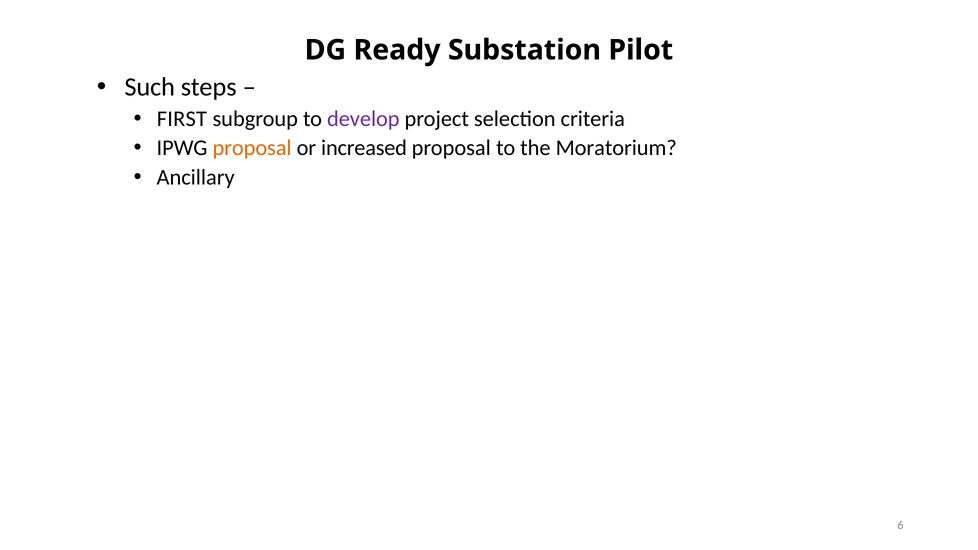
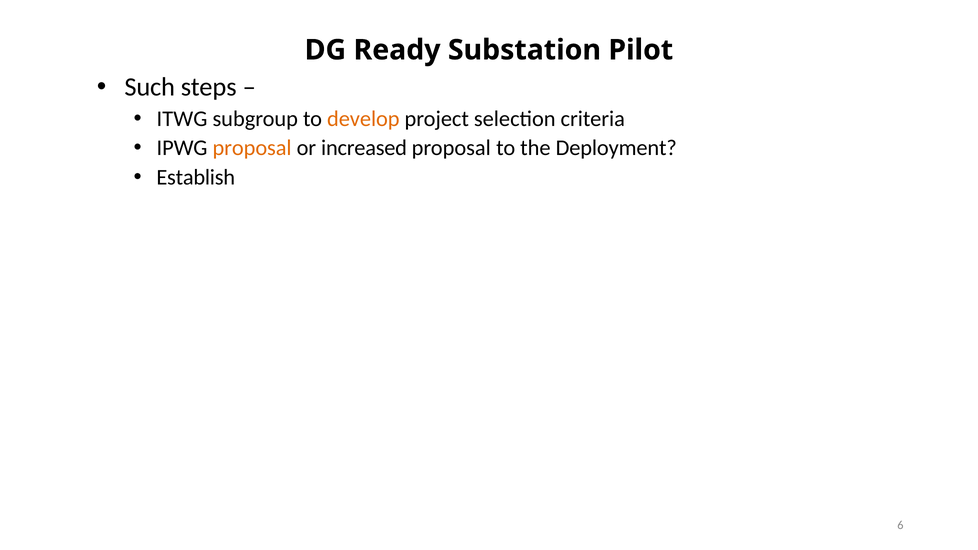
FIRST: FIRST -> ITWG (182, 119)
develop colour: purple -> orange (363, 119)
Moratorium: Moratorium -> Deployment (616, 148)
Ancillary: Ancillary -> Establish (196, 177)
